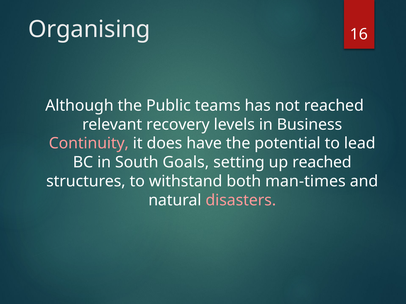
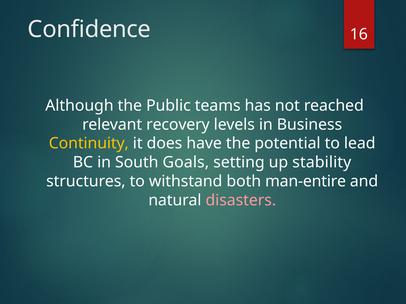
Organising: Organising -> Confidence (89, 29)
Continuity colour: pink -> yellow (89, 144)
up reached: reached -> stability (322, 163)
man-times: man-times -> man-entire (306, 182)
